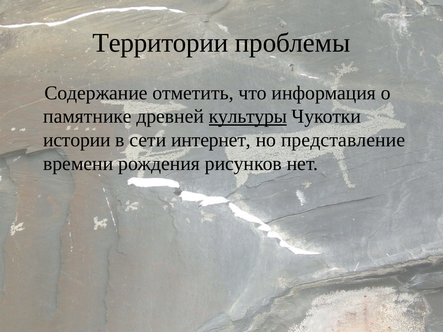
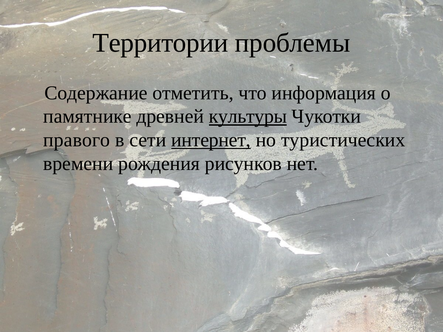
истории: истории -> правого (77, 140)
интернет underline: none -> present (211, 140)
представление: представление -> туристических (343, 140)
